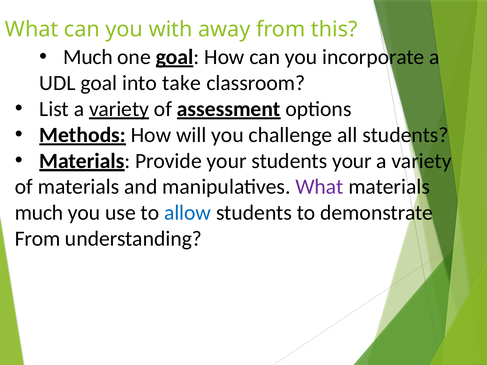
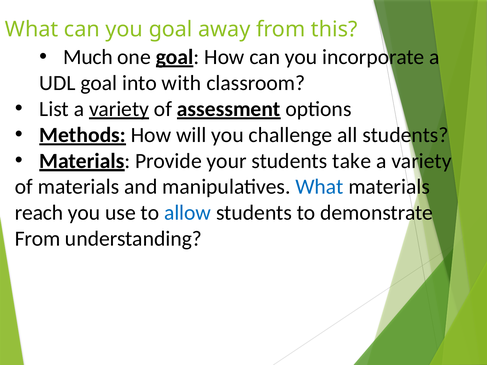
you with: with -> goal (171, 29)
take: take -> with (181, 83)
students your: your -> take (352, 161)
What colour: purple -> blue (319, 187)
much: much -> reach (39, 213)
